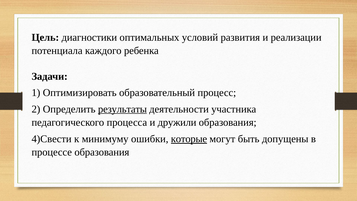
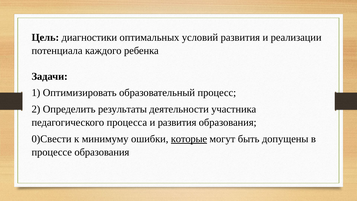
результаты underline: present -> none (122, 109)
и дружили: дружили -> развития (177, 122)
4)Свести: 4)Свести -> 0)Свести (52, 139)
